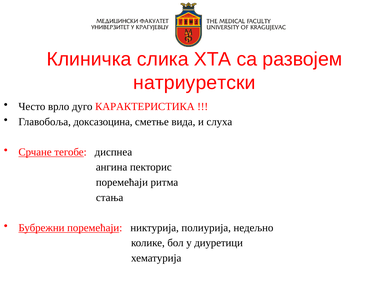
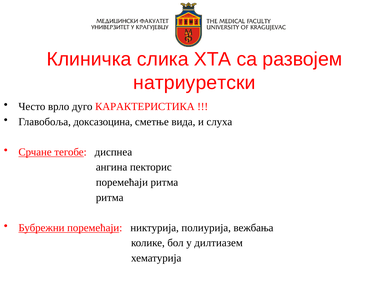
стања: стања -> ритма (110, 197)
недељно: недељно -> вежбања (253, 228)
диуретици: диуретици -> дилтиазем (219, 243)
